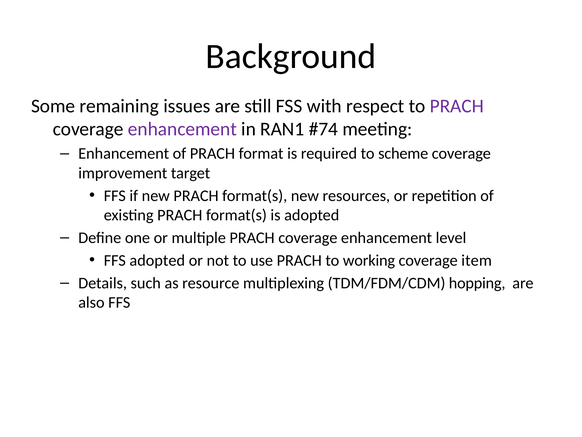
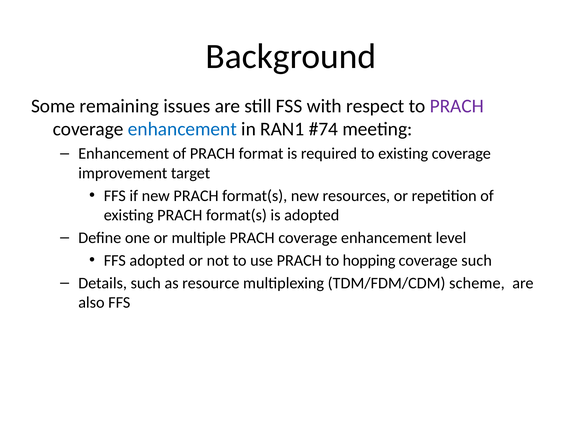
enhancement colour: purple -> blue (182, 129)
to scheme: scheme -> existing (403, 153)
working: working -> hopping (369, 260)
coverage item: item -> such (477, 260)
hopping: hopping -> scheme (477, 283)
